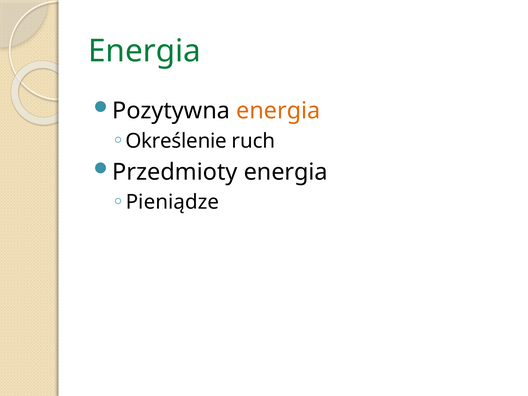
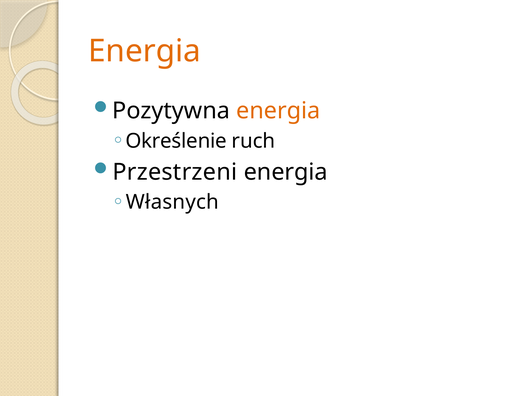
Energia colour: green -> orange (144, 51)
Przedmioty: Przedmioty -> Przestrzeni (175, 172)
Pieniądze: Pieniądze -> Własnych (172, 202)
